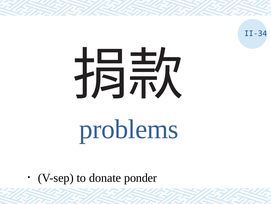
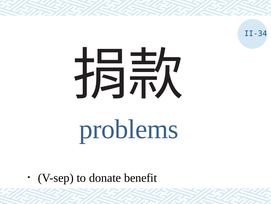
ponder: ponder -> benefit (141, 177)
